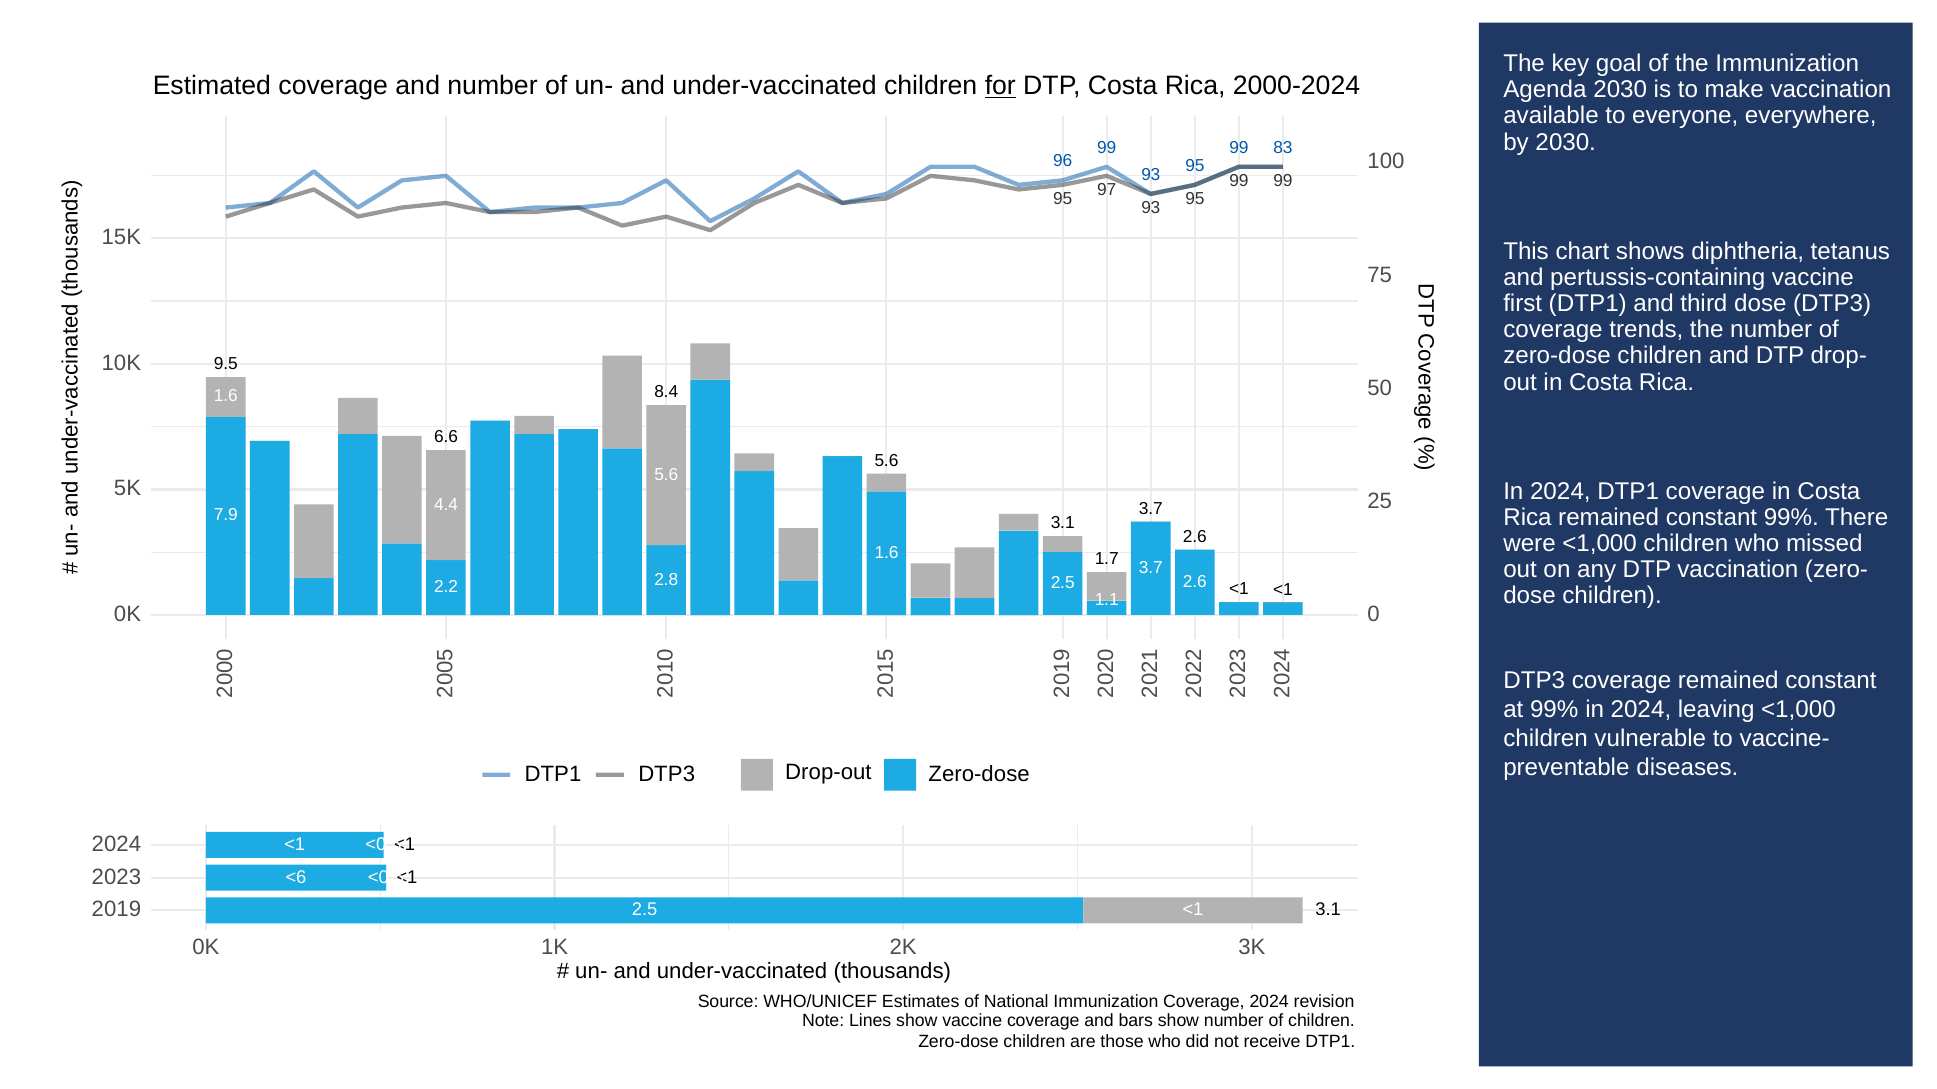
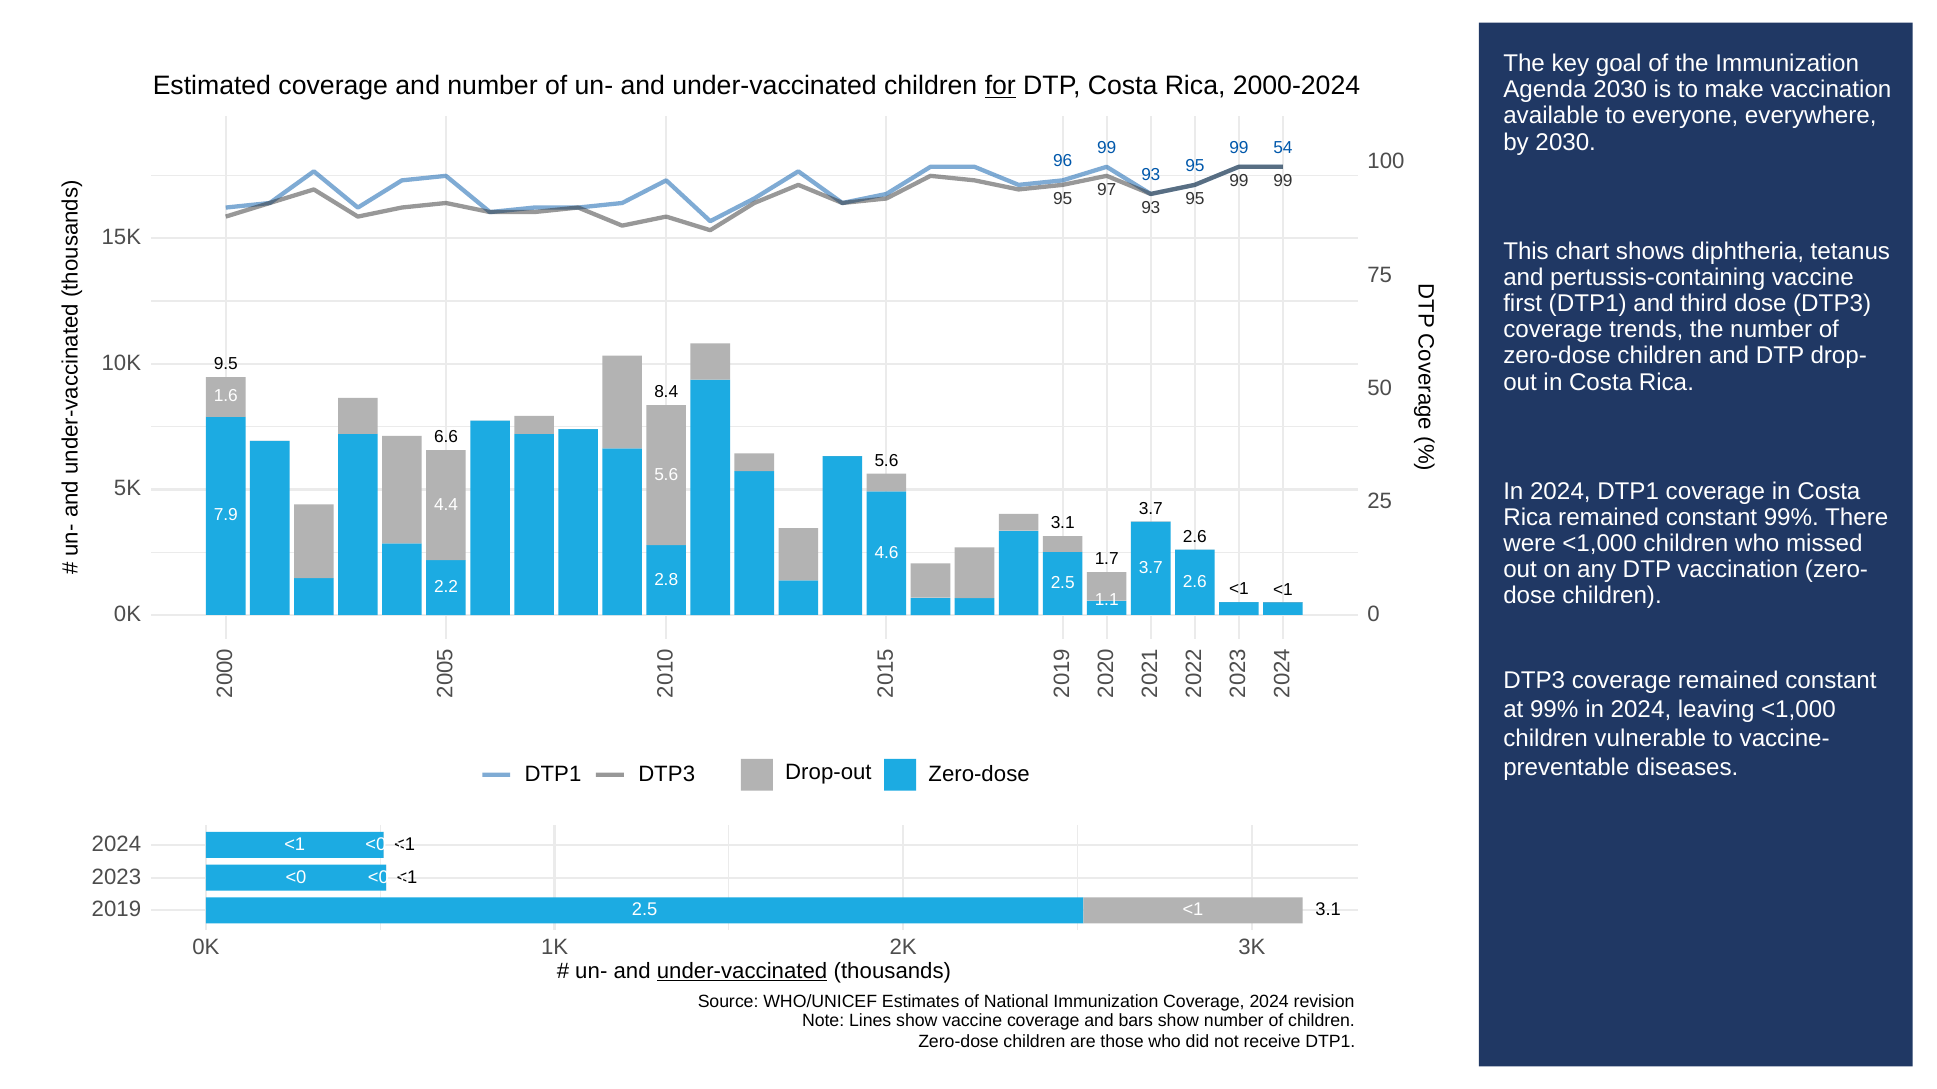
83: 83 -> 54 (1283, 148)
1.6: 1.6 -> 4.6 (887, 553)
<6: <6 -> <0 (296, 878)
under-vaccinated underline: none -> present (742, 971)
